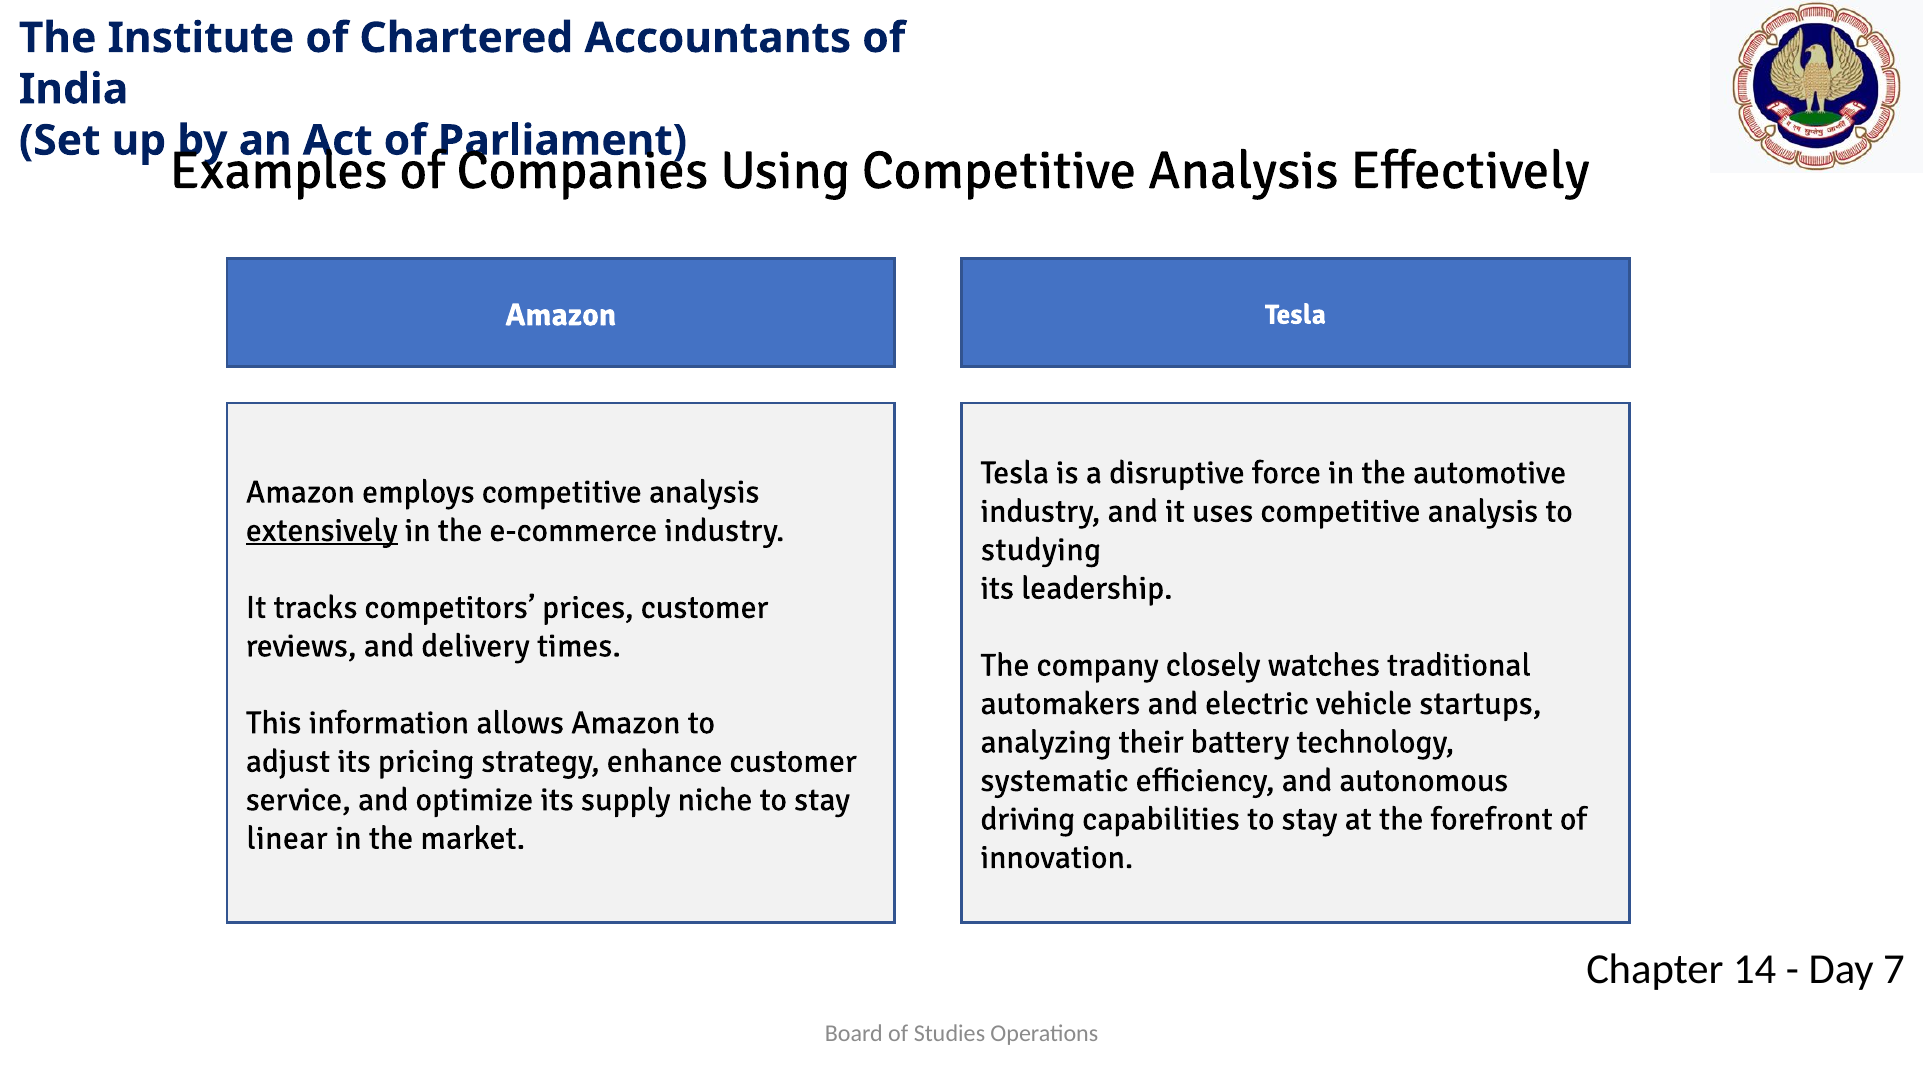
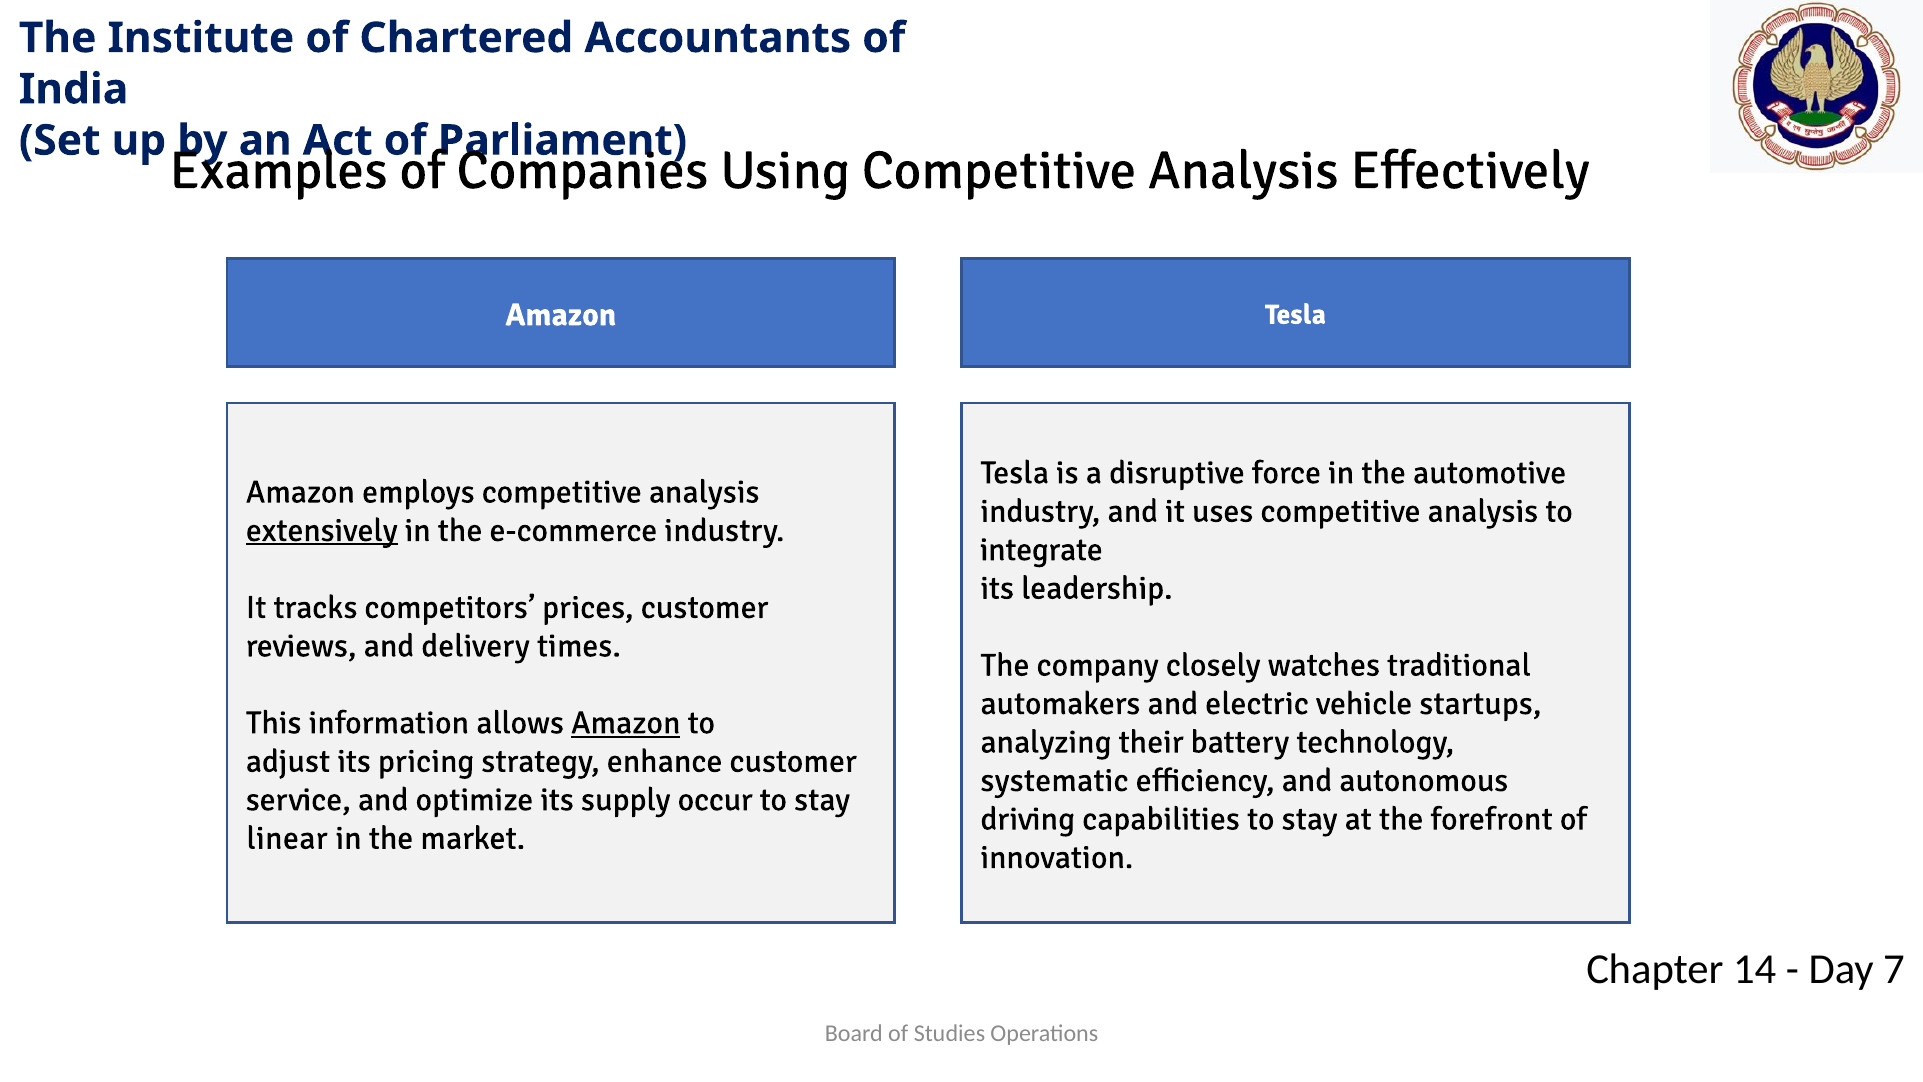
studying: studying -> integrate (1041, 550)
Amazon underline: none -> present (626, 723)
niche: niche -> occur (715, 800)
